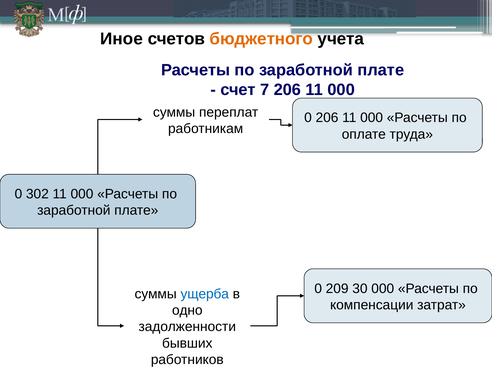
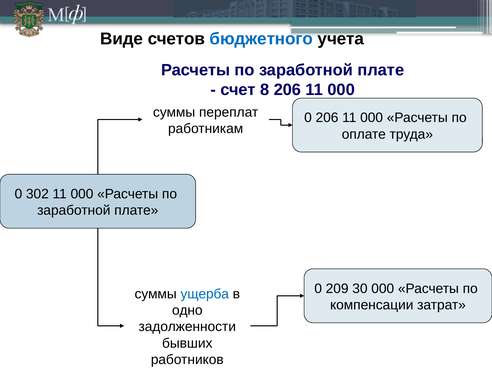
Иное: Иное -> Виде (122, 39)
бюджетного colour: orange -> blue (261, 39)
7: 7 -> 8 (265, 90)
